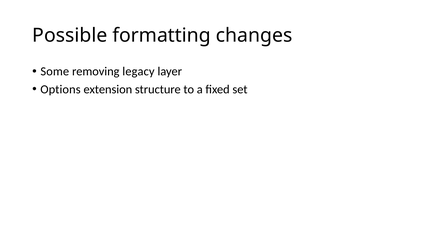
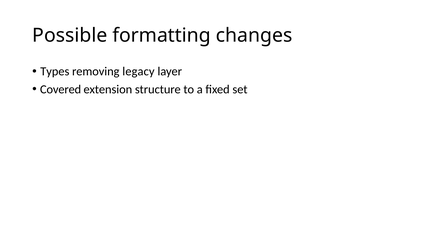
Some: Some -> Types (55, 72)
Options: Options -> Covered (61, 89)
